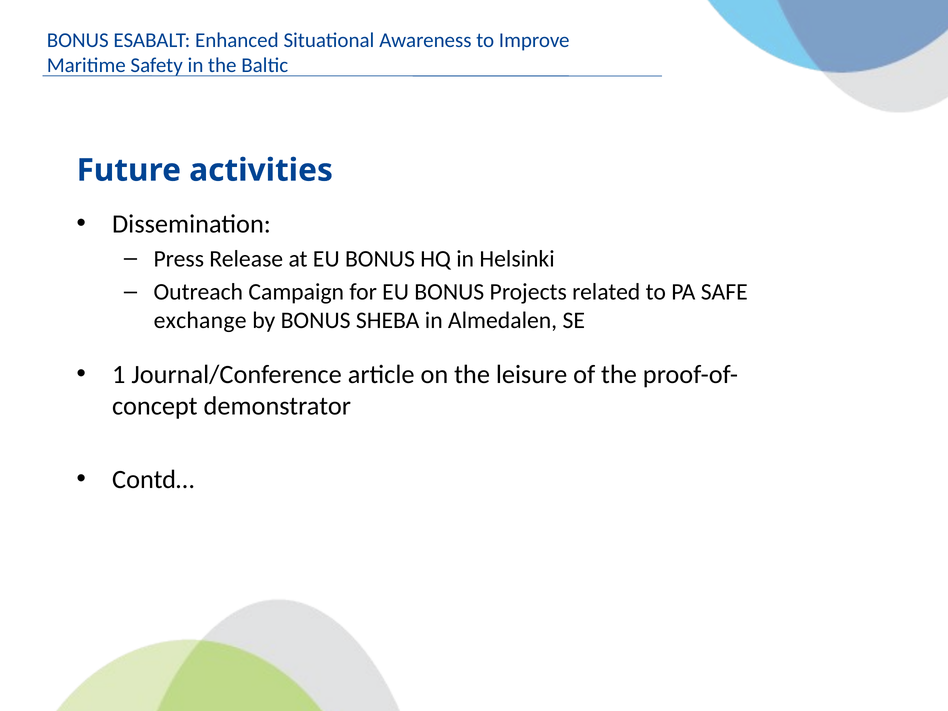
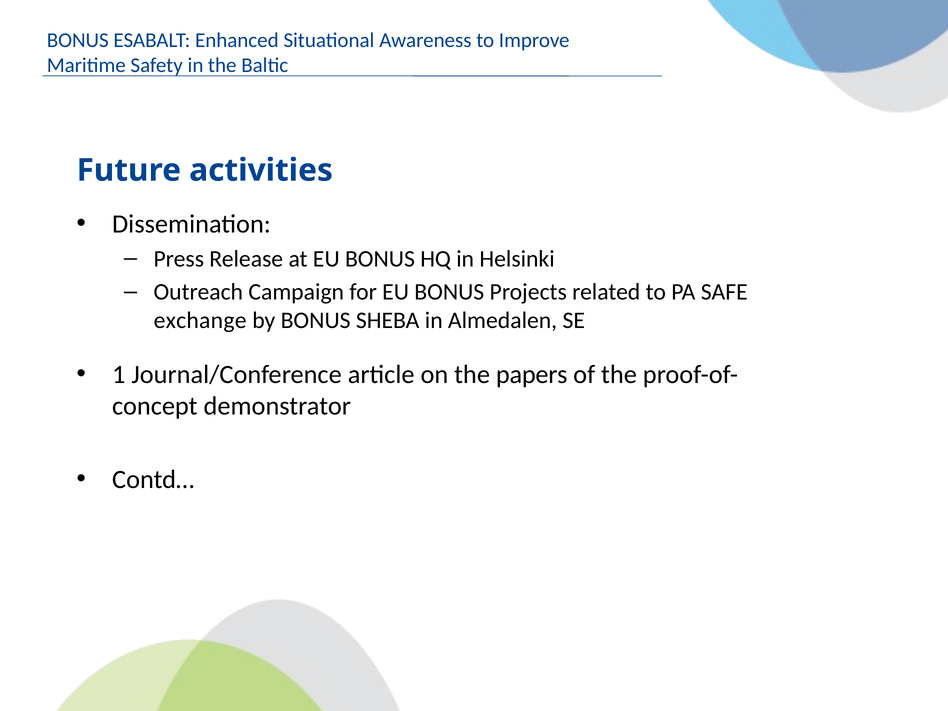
leisure: leisure -> papers (532, 374)
